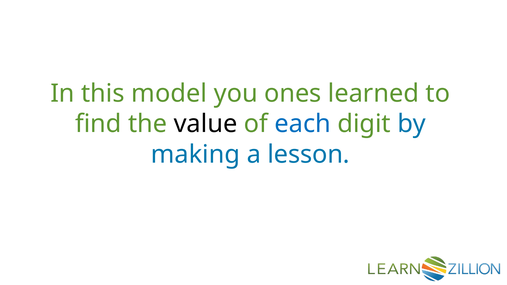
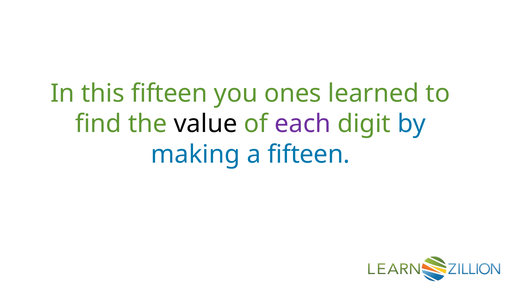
this model: model -> fifteen (169, 94)
each colour: blue -> purple (303, 124)
a lesson: lesson -> fifteen (309, 154)
